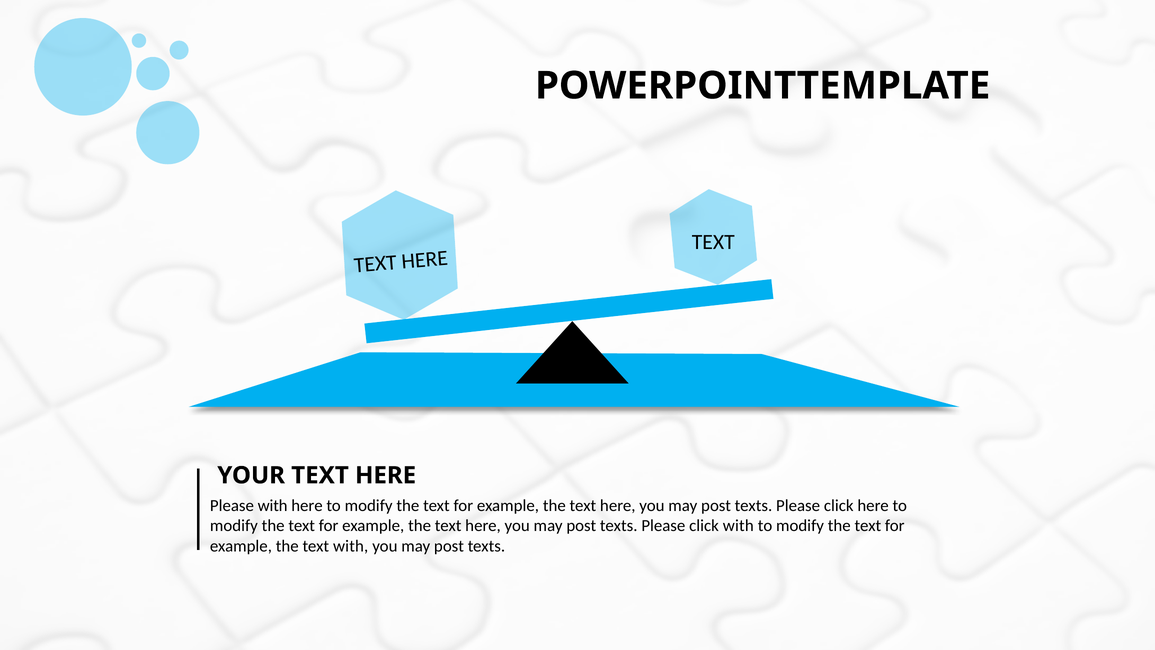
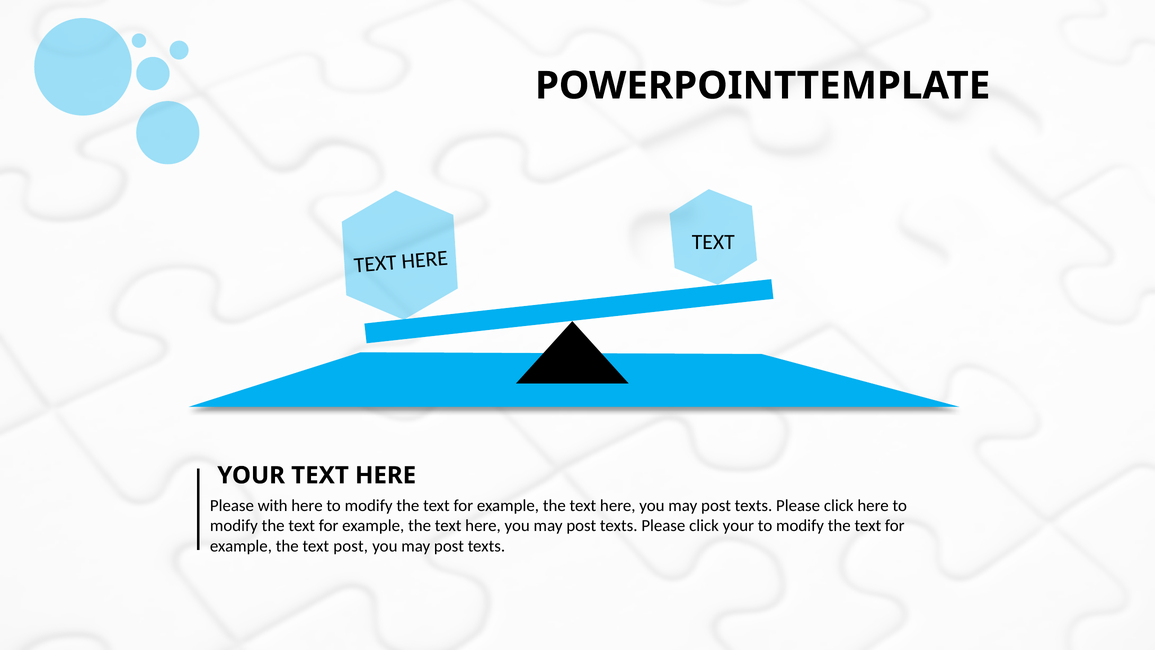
click with: with -> your (738, 526)
text with: with -> post (351, 546)
